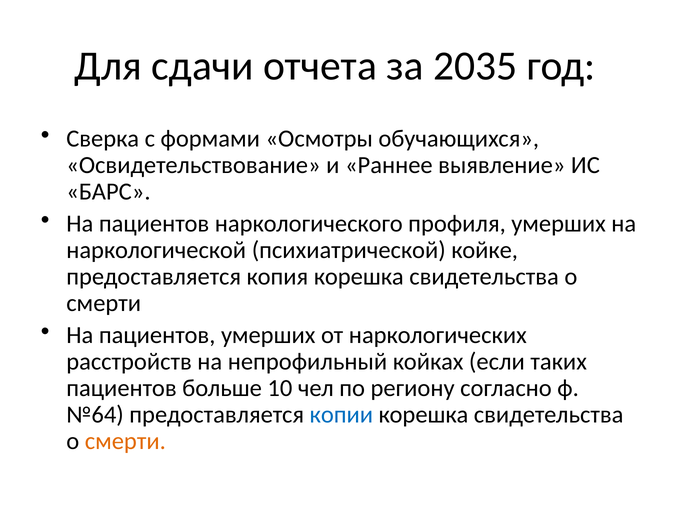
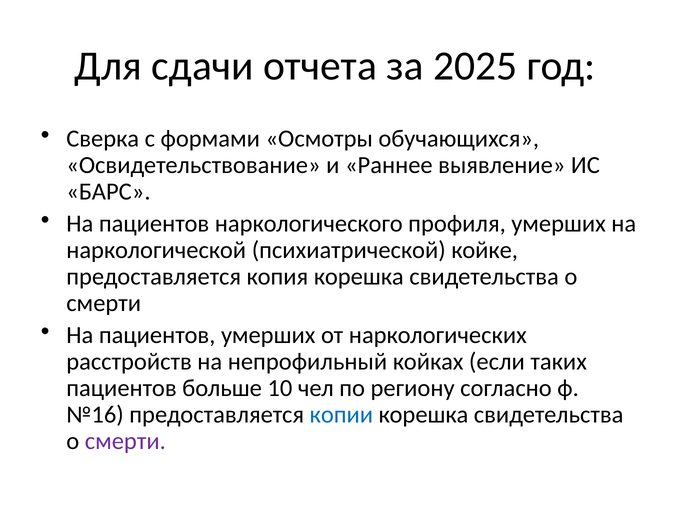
2035: 2035 -> 2025 (475, 66)
№64: №64 -> №16 (95, 415)
смерти colour: orange -> purple (125, 441)
